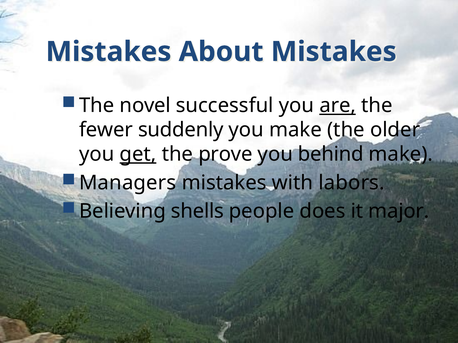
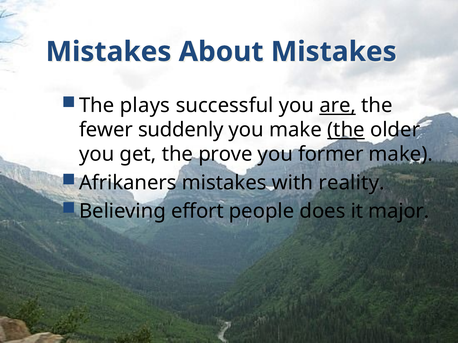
novel: novel -> plays (145, 106)
the underline: none -> present (346, 130)
get underline: present -> none (138, 155)
behind: behind -> former (331, 155)
Managers: Managers -> Afrikaners (128, 183)
labors: labors -> reality (352, 183)
shells: shells -> effort (197, 212)
